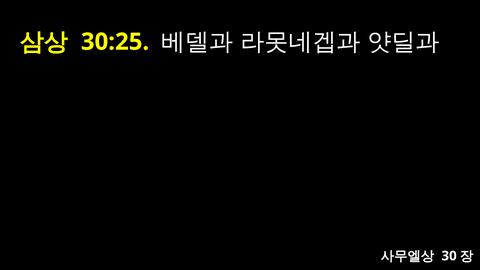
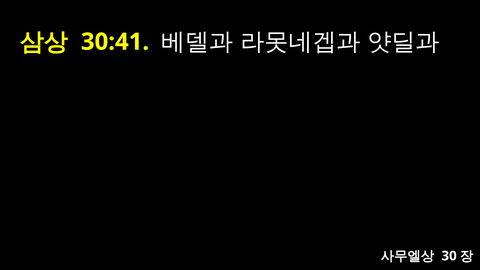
30:25: 30:25 -> 30:41 (115, 42)
